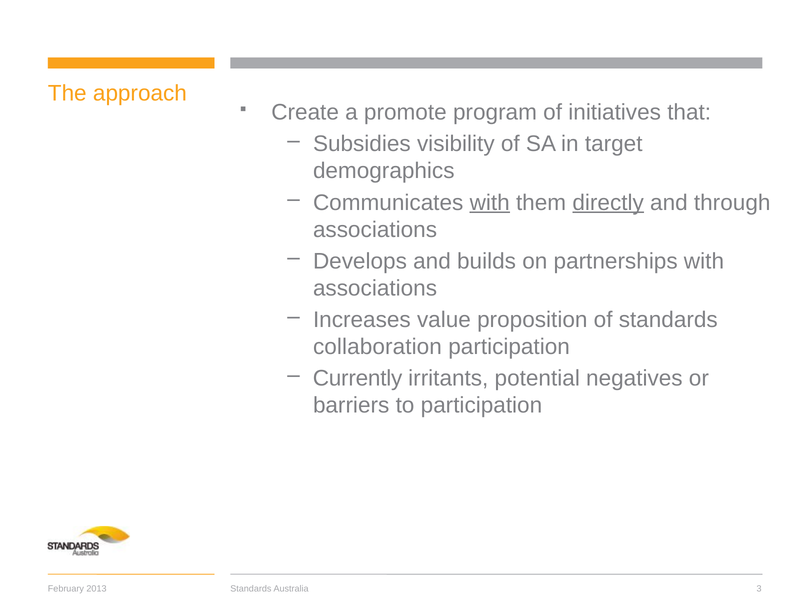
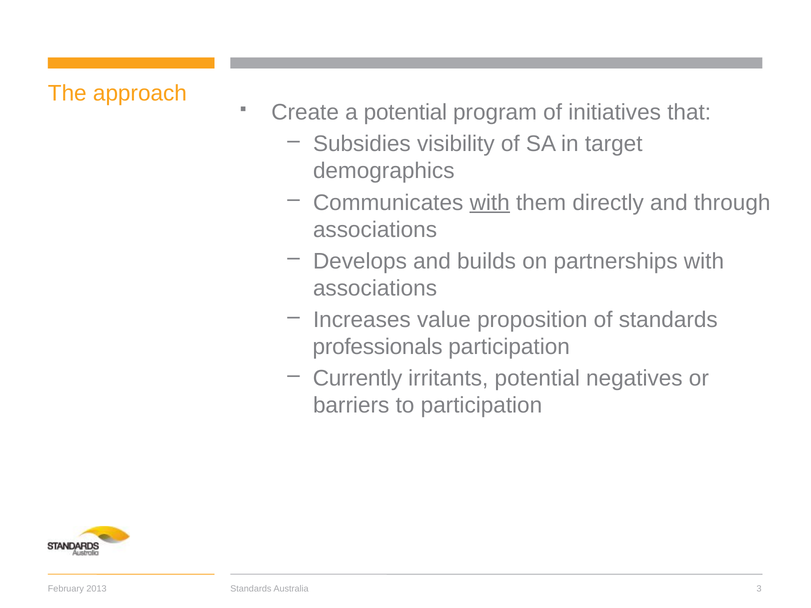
a promote: promote -> potential (405, 113)
directly underline: present -> none (608, 203)
collaboration: collaboration -> professionals (378, 347)
